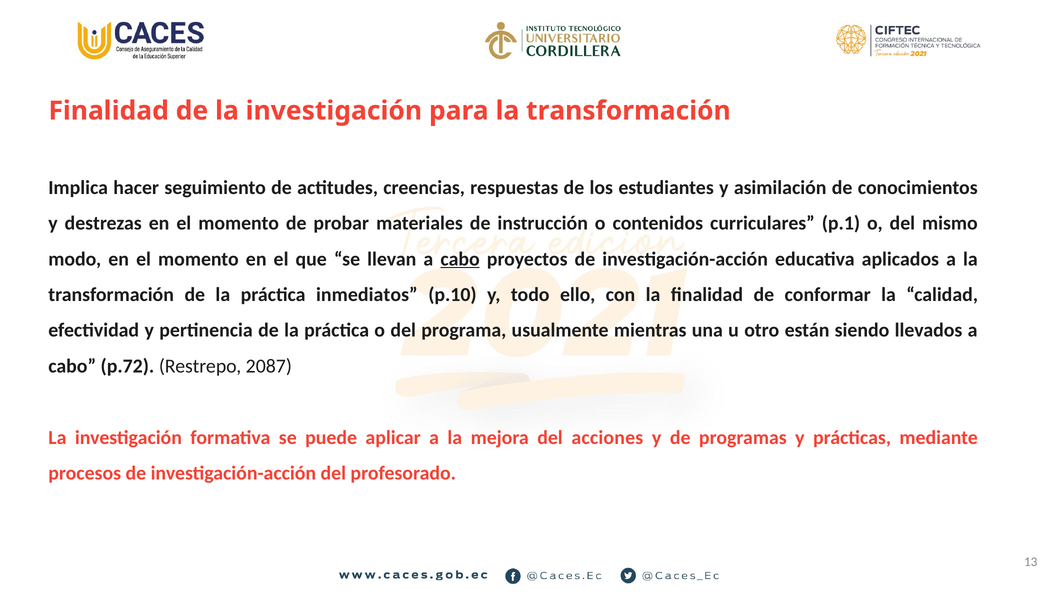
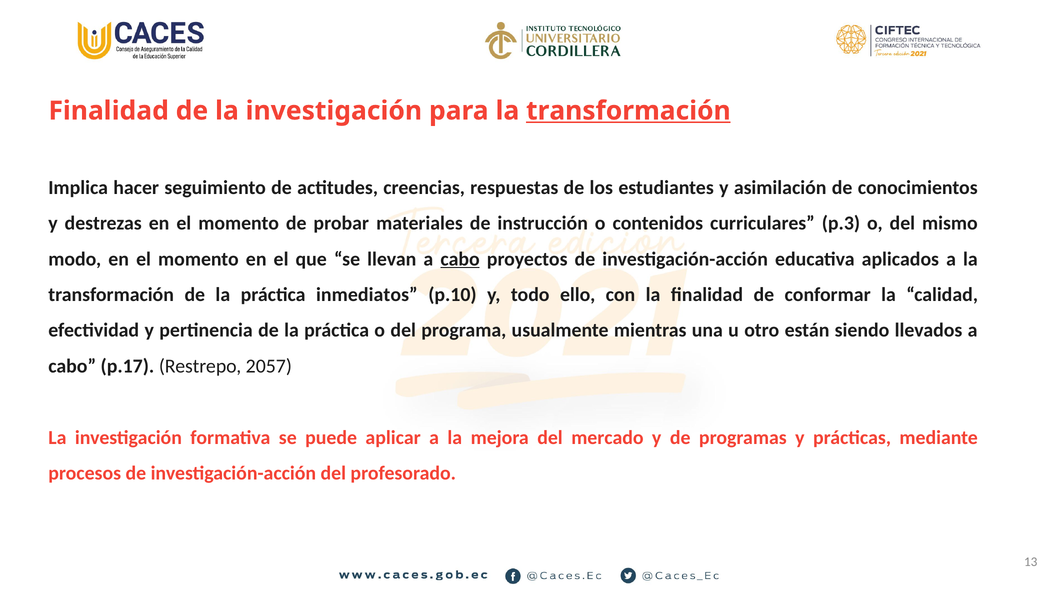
transformación underline: none -> present (628, 111)
p.1: p.1 -> p.3 (841, 223)
p.72: p.72 -> p.17 (127, 366)
2087: 2087 -> 2057 (269, 366)
acciones: acciones -> mercado (607, 438)
